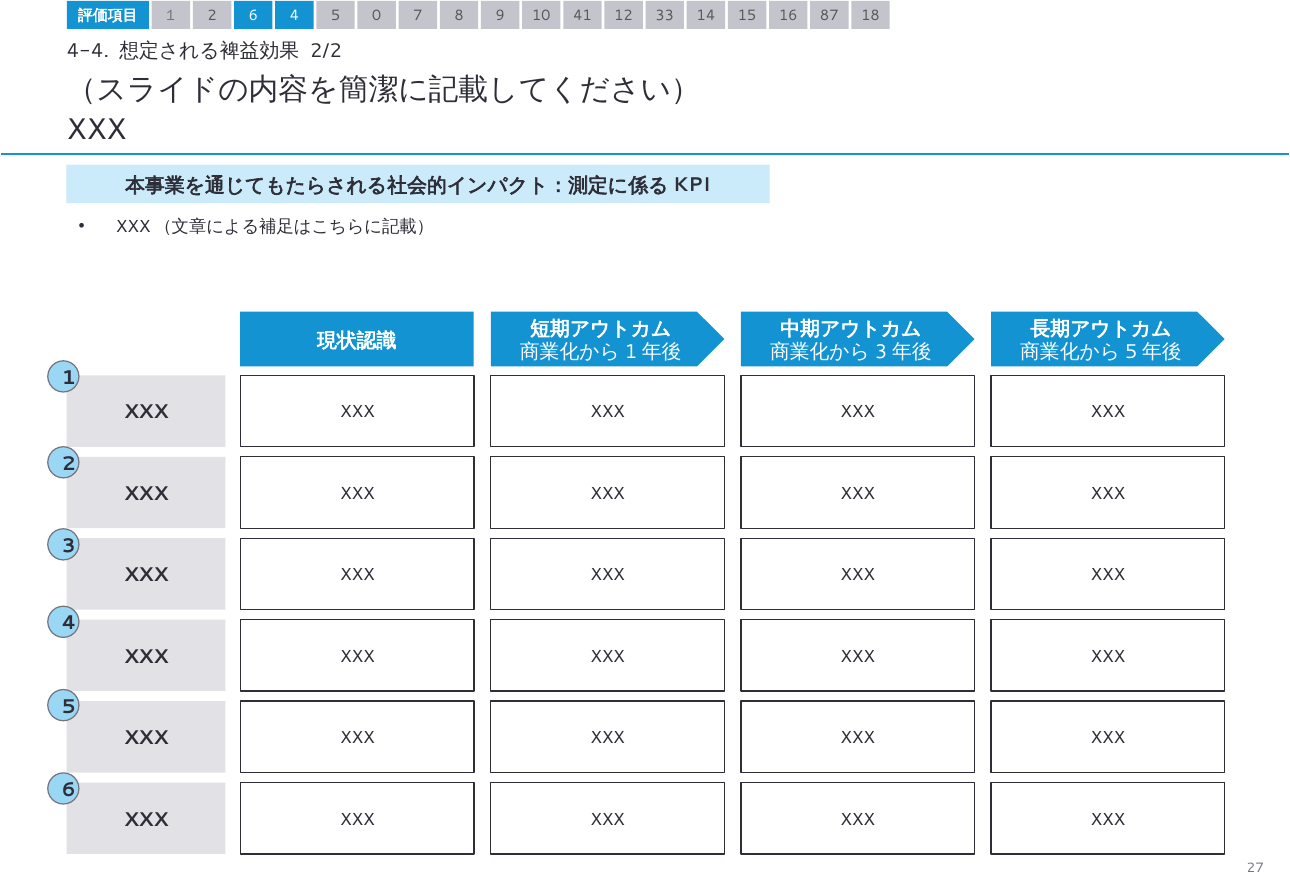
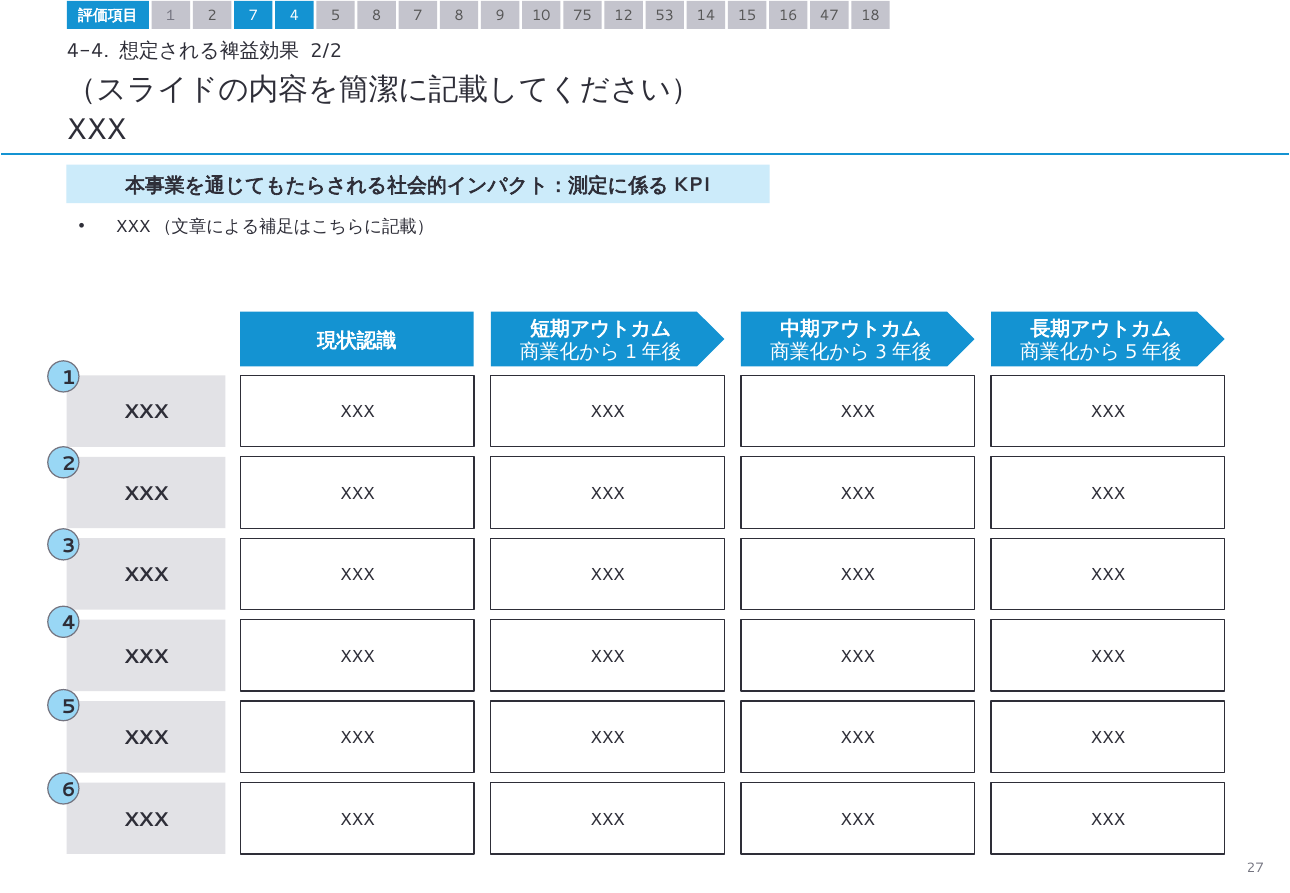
2 6: 6 -> 7 (253, 15)
5 0: 0 -> 8 (377, 15)
41: 41 -> 75 (582, 15)
33: 33 -> 53 (665, 15)
87: 87 -> 47 (829, 15)
